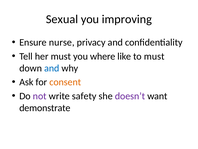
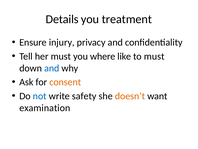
Sexual: Sexual -> Details (62, 19)
improving: improving -> treatment (127, 19)
nurse: nurse -> injury (62, 42)
not colour: purple -> blue (40, 96)
doesn’t colour: purple -> orange (130, 96)
demonstrate: demonstrate -> examination (45, 108)
